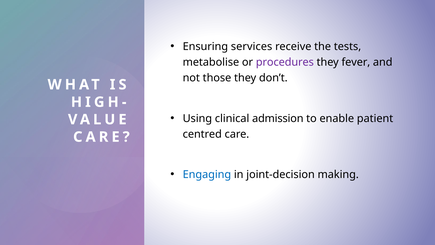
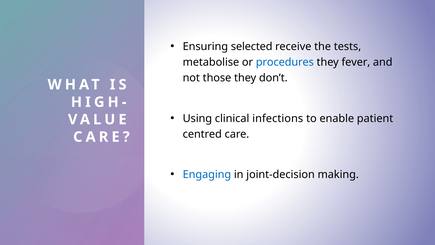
services: services -> selected (252, 47)
procedures colour: purple -> blue (285, 62)
admission: admission -> infections (278, 118)
